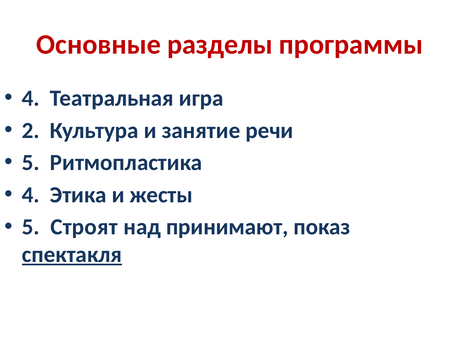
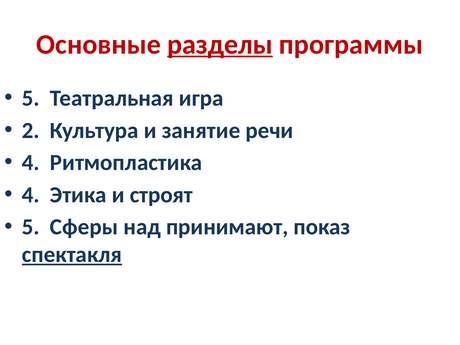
разделы underline: none -> present (220, 45)
4: 4 -> 5 (31, 98)
5: 5 -> 4 (31, 163)
жесты: жесты -> строят (161, 195)
Строят: Строят -> Сферы (84, 227)
